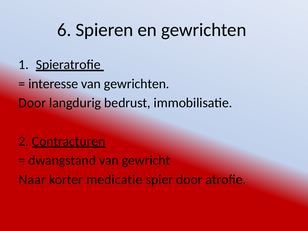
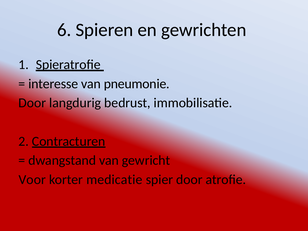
van gewrichten: gewrichten -> pneumonie (137, 84)
Naar: Naar -> Voor (32, 180)
